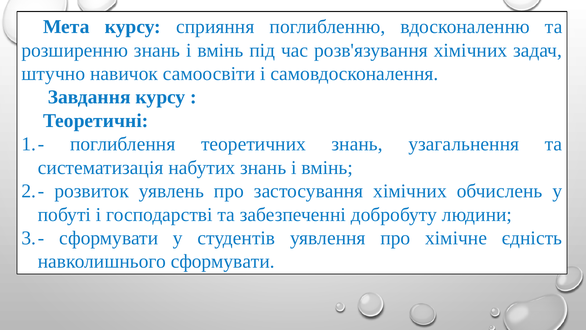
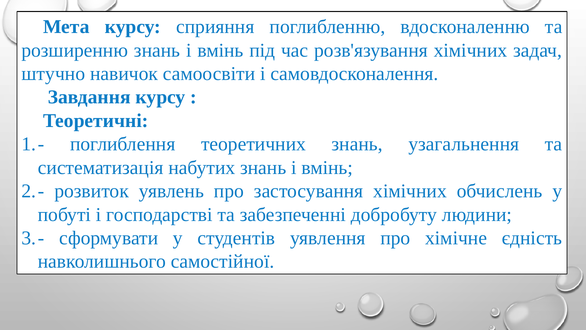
навколишнього сформувати: сформувати -> самостійної (223, 261)
